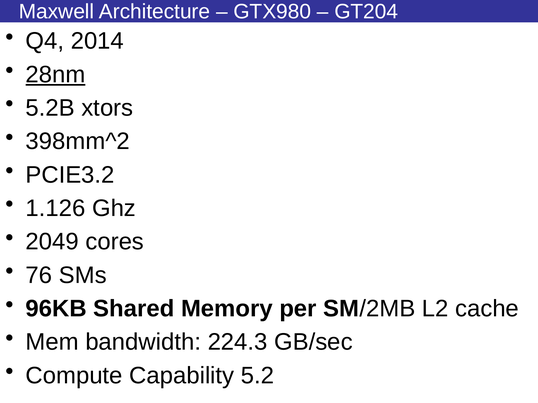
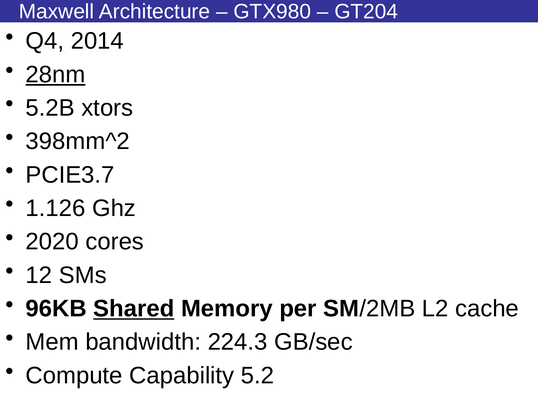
PCIE3.2: PCIE3.2 -> PCIE3.7 (70, 175)
2049: 2049 -> 2020 (52, 242)
76: 76 -> 12 (39, 276)
Shared underline: none -> present (134, 309)
